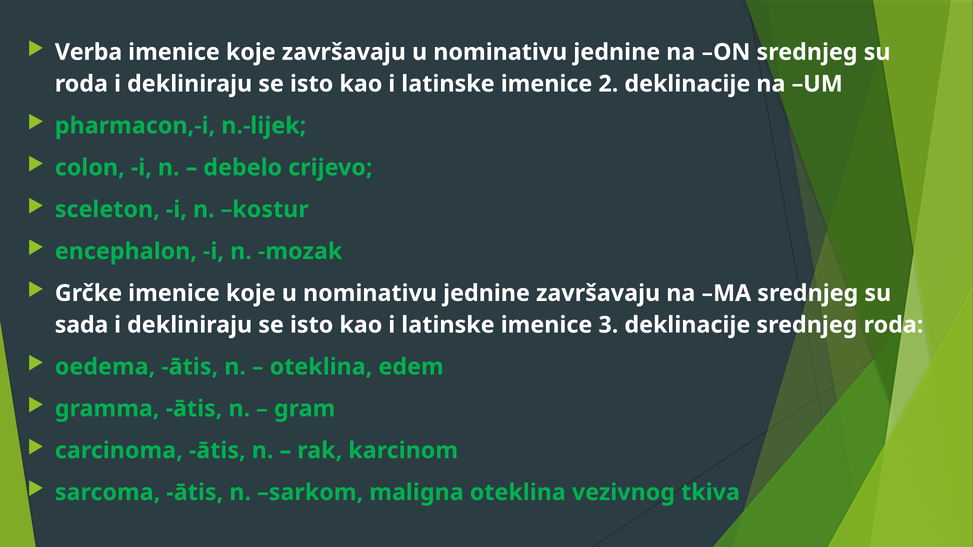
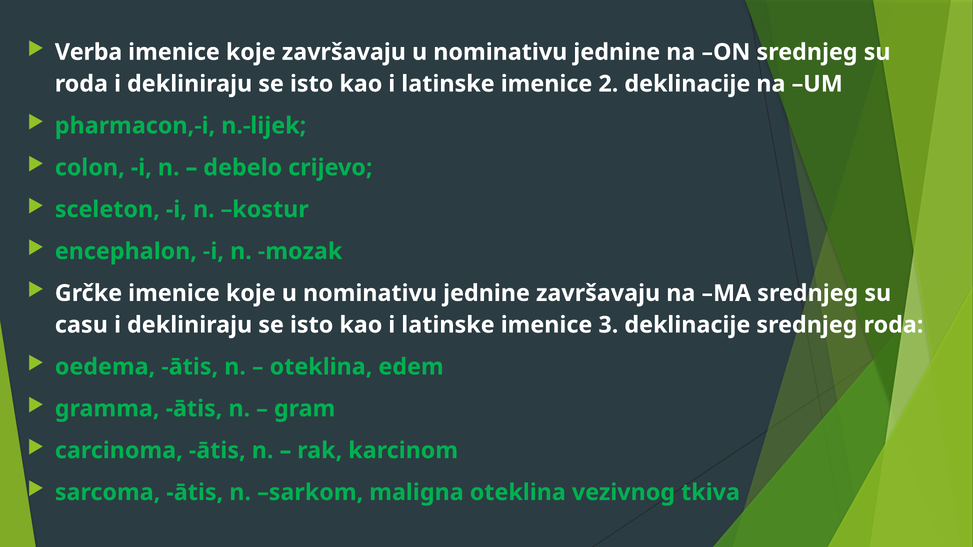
sada: sada -> casu (81, 325)
